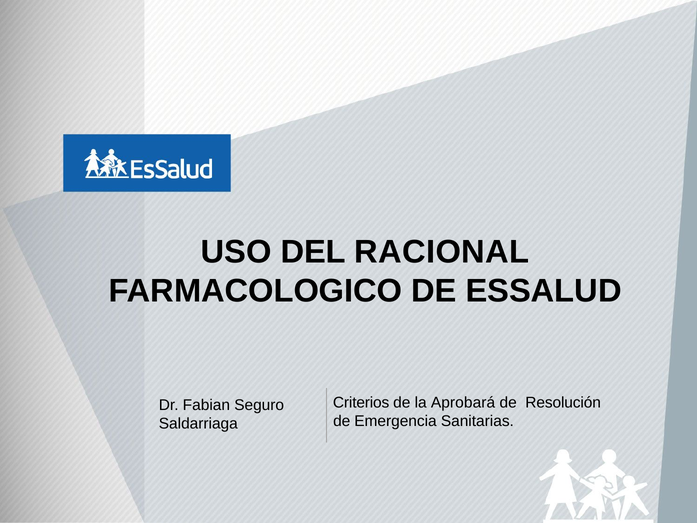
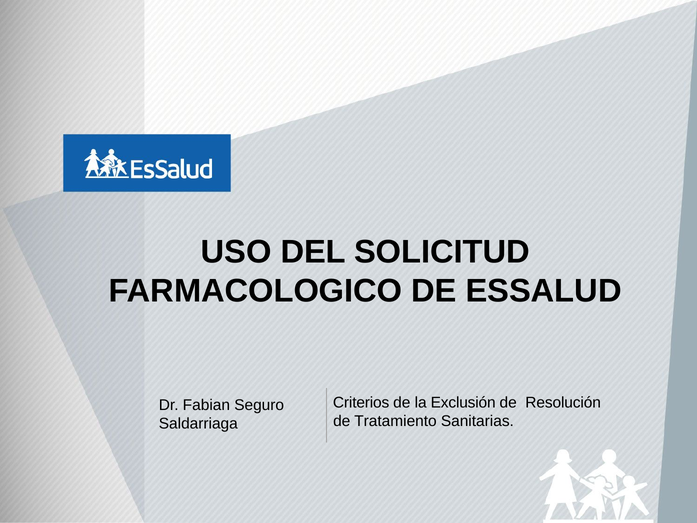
RACIONAL: RACIONAL -> SOLICITUD (442, 252)
Aprobará: Aprobará -> Exclusión (463, 402)
Emergencia: Emergencia -> Tratamiento (396, 421)
